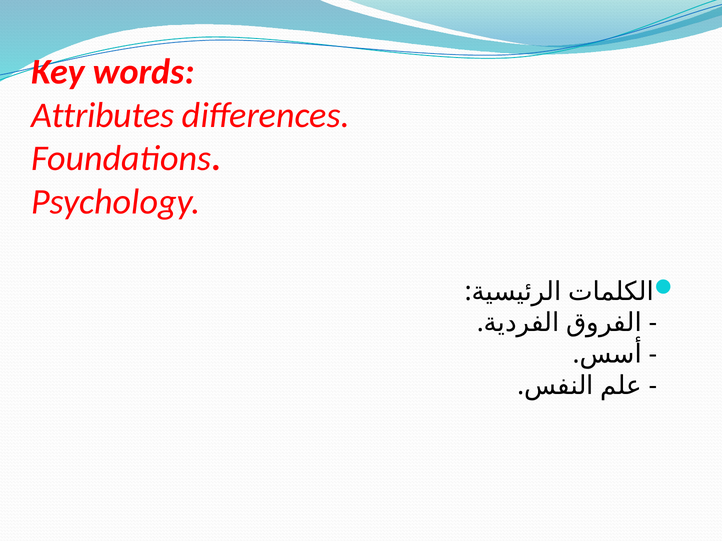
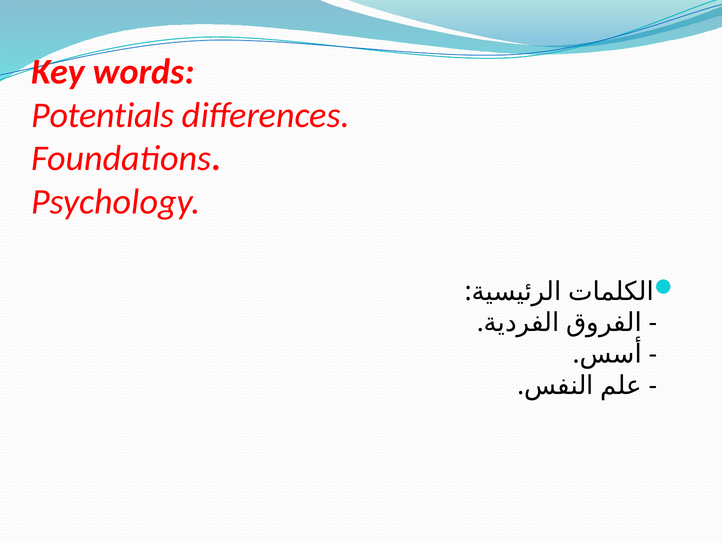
Attributes: Attributes -> Potentials (103, 115)
